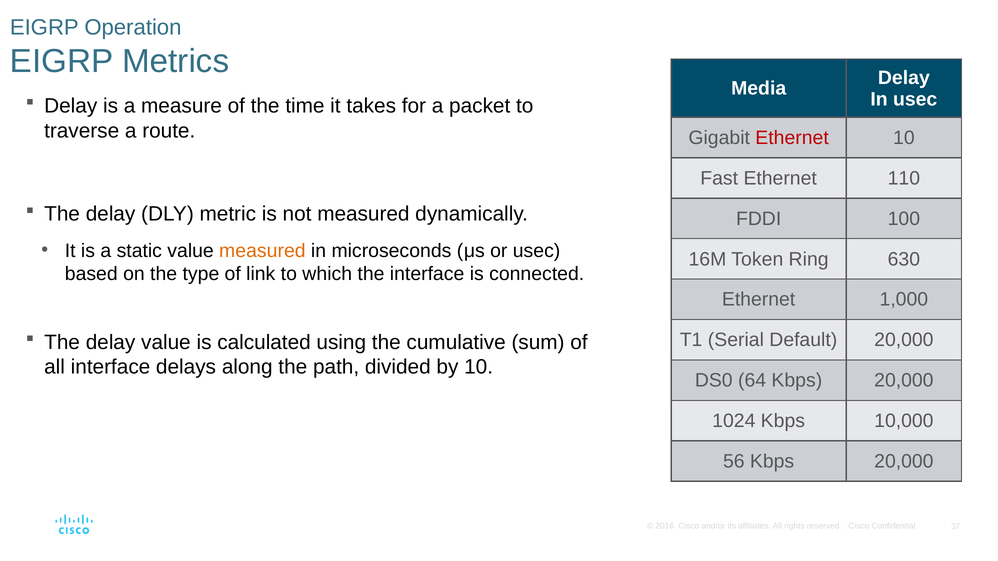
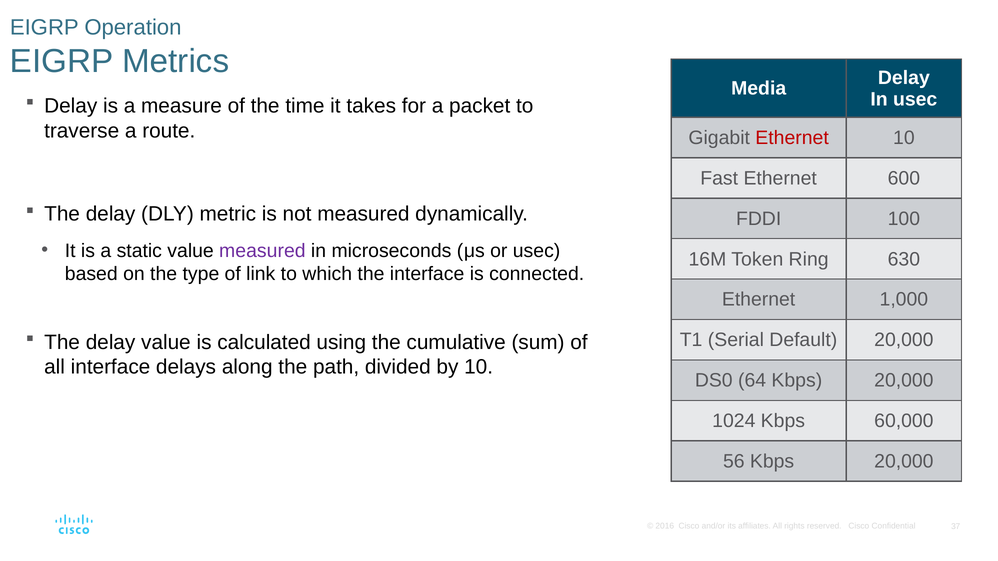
110: 110 -> 600 (904, 178)
measured colour: orange -> purple (262, 251)
10,000: 10,000 -> 60,000 (904, 421)
